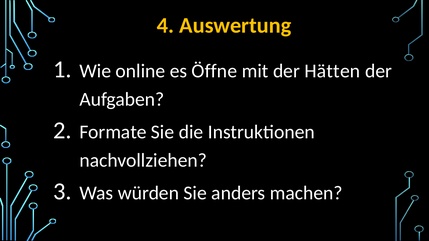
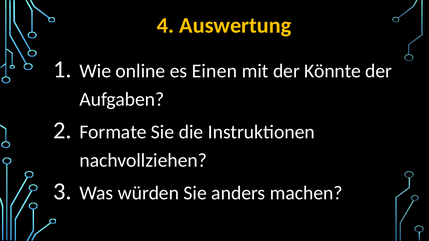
Öffne: Öffne -> Einen (214, 71)
Hätten: Hätten -> Könnte (333, 71)
